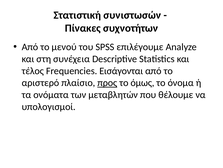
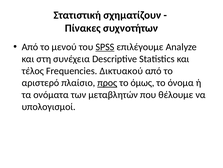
συνιστωσών: συνιστωσών -> σχηματίζουν (132, 15)
SPSS underline: none -> present (105, 47)
Εισάγονται: Εισάγονται -> Δικτυακού (121, 71)
